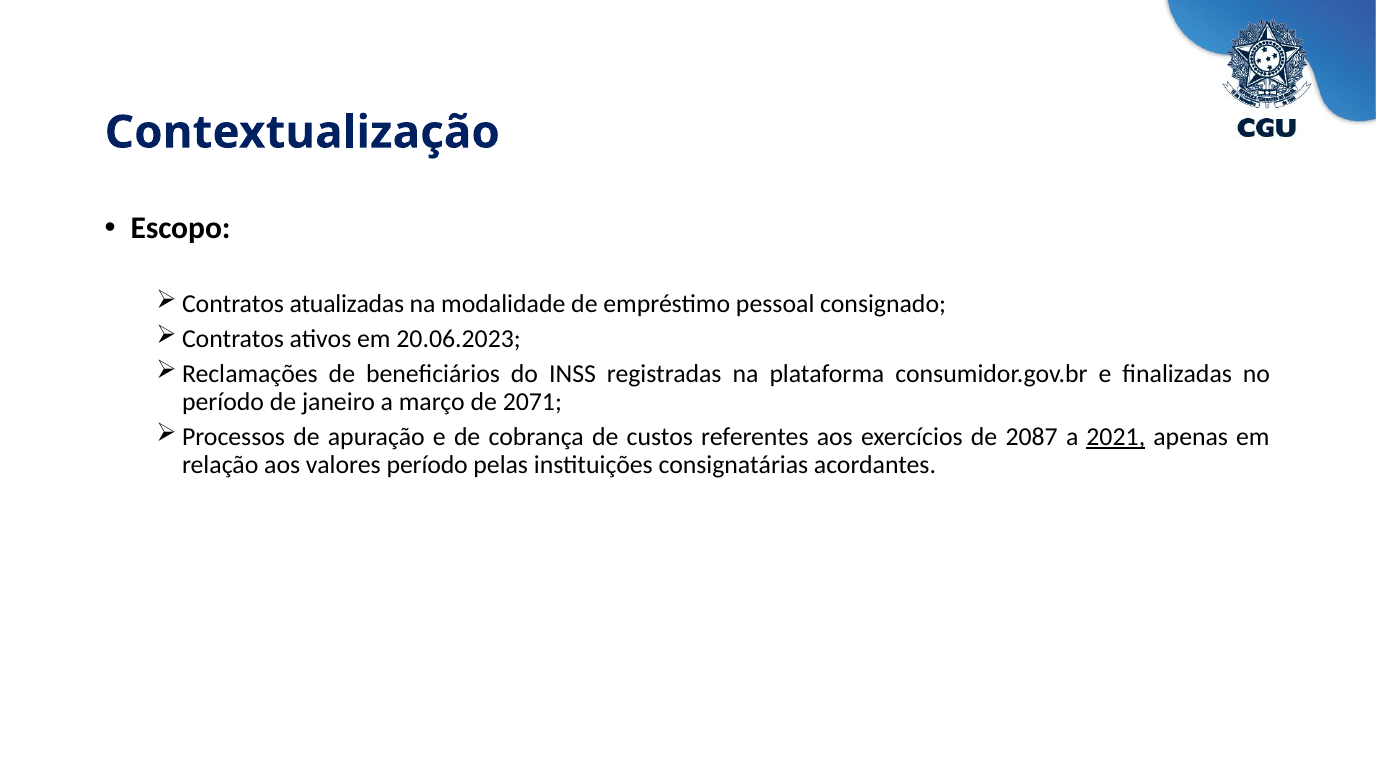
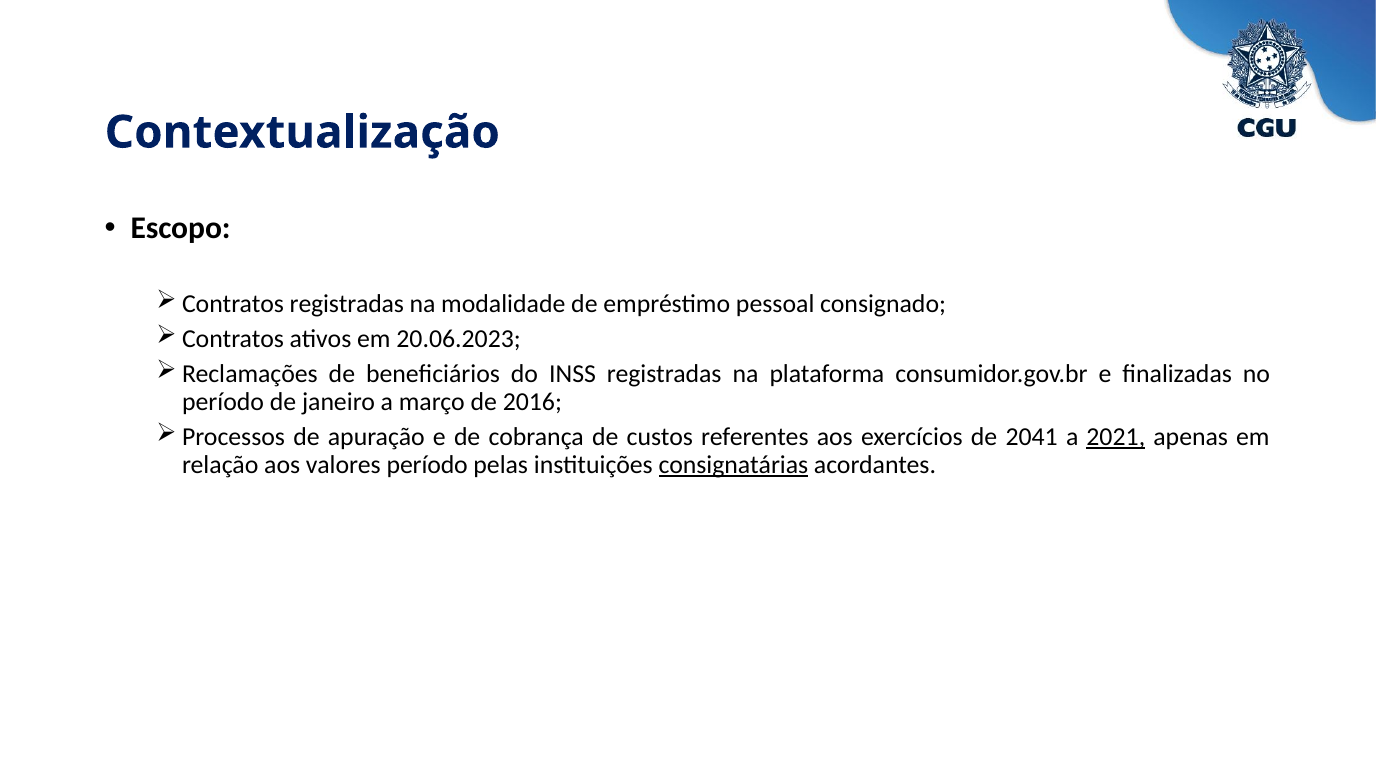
atualizadas: atualizadas -> registradas (347, 304)
2071: 2071 -> 2016 (532, 402)
2087: 2087 -> 2041 (1032, 437)
consignatárias underline: none -> present (733, 465)
